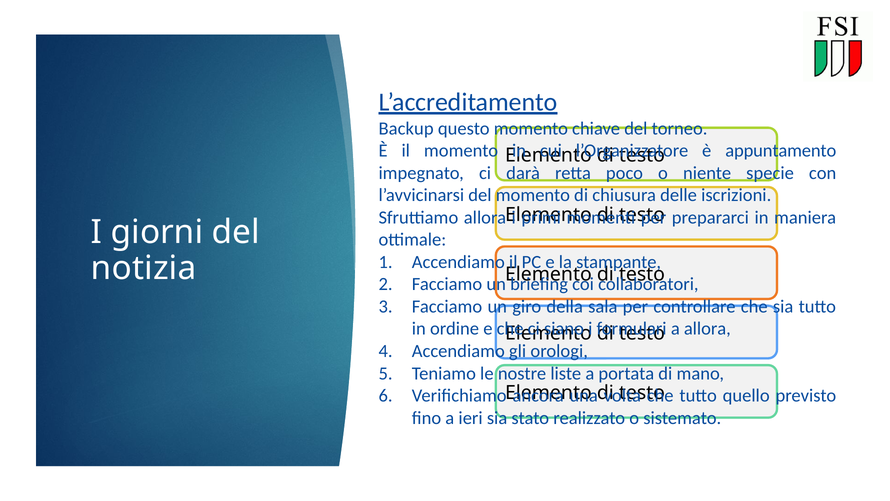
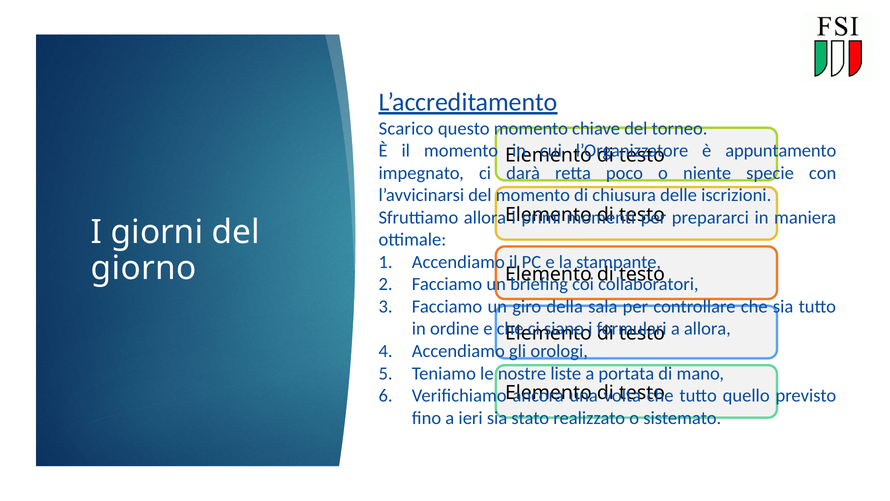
Backup: Backup -> Scarico (406, 128)
notizia: notizia -> giorno (144, 268)
